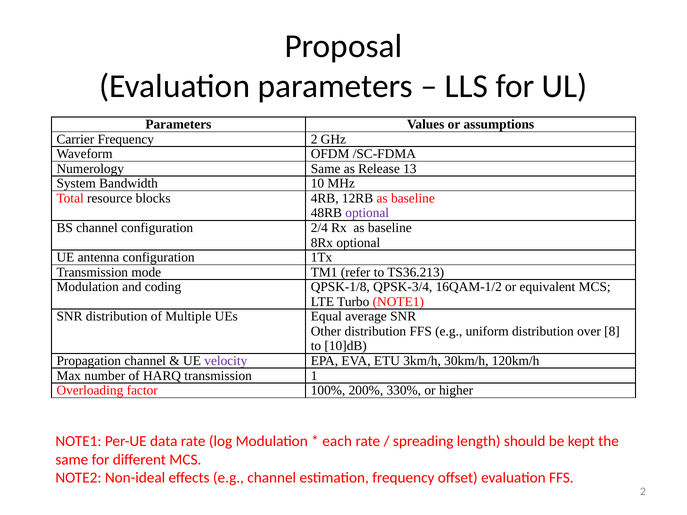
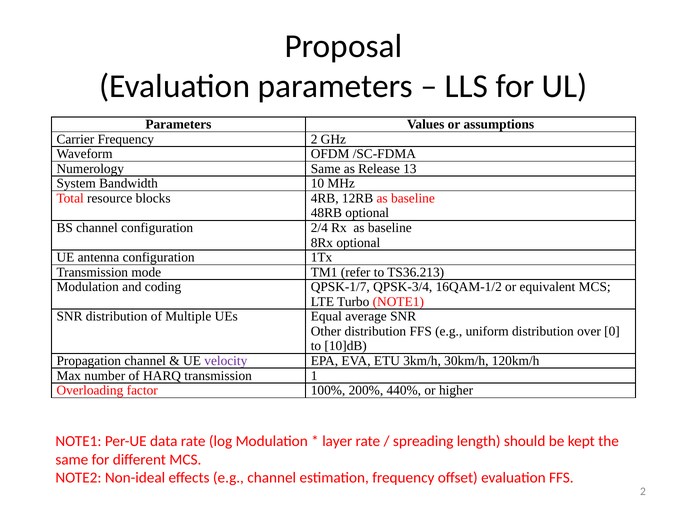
optional colour: purple -> black (367, 213)
QPSK-1/8: QPSK-1/8 -> QPSK-1/7 (340, 287)
8: 8 -> 0 (612, 331)
330%: 330% -> 440% (404, 391)
each: each -> layer (337, 441)
